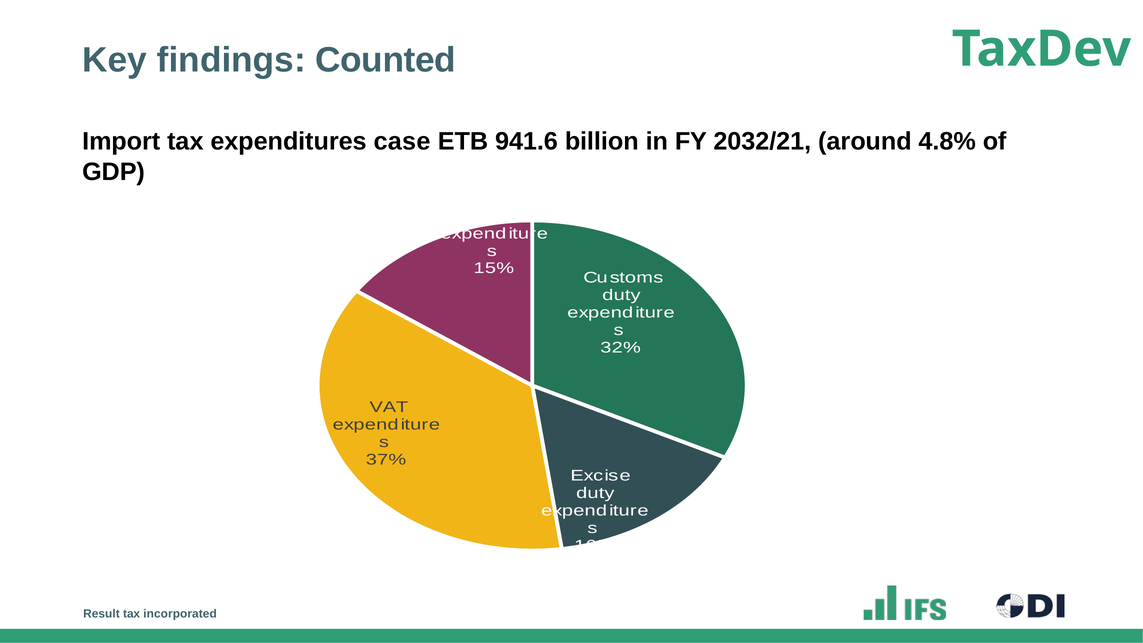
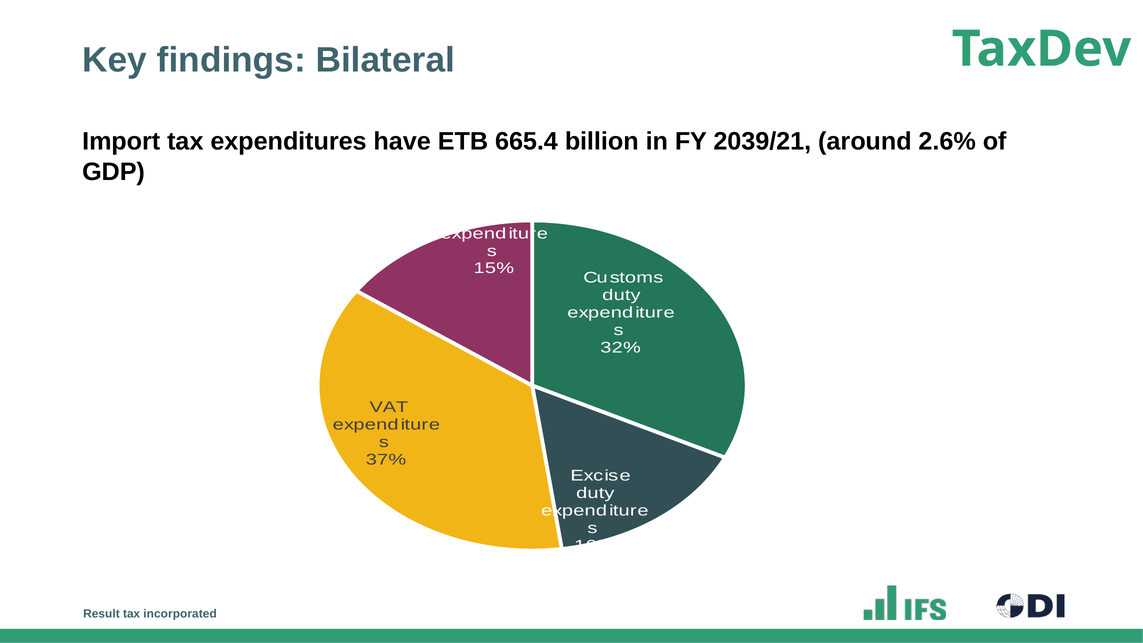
Counted: Counted -> Bilateral (385, 60)
case: case -> have (402, 142)
941.6: 941.6 -> 665.4 (526, 142)
2032/21: 2032/21 -> 2039/21 (762, 142)
4.8%: 4.8% -> 2.6% (947, 142)
